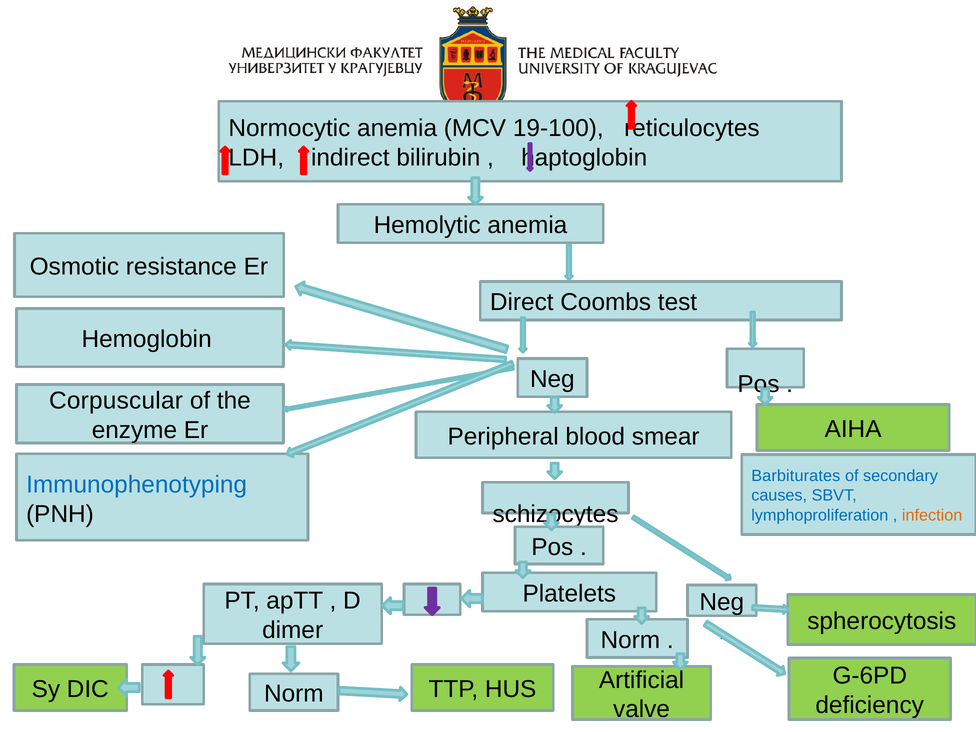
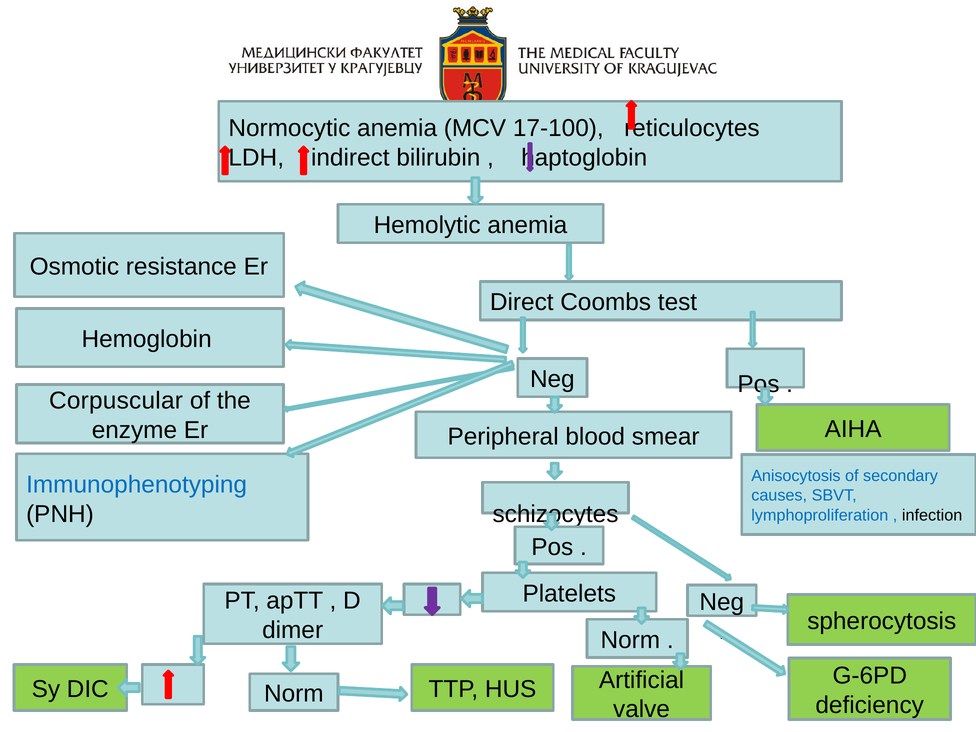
19-100: 19-100 -> 17-100 (558, 128)
Barbiturates: Barbiturates -> Anisocytosis (796, 476)
infection colour: orange -> black (932, 515)
